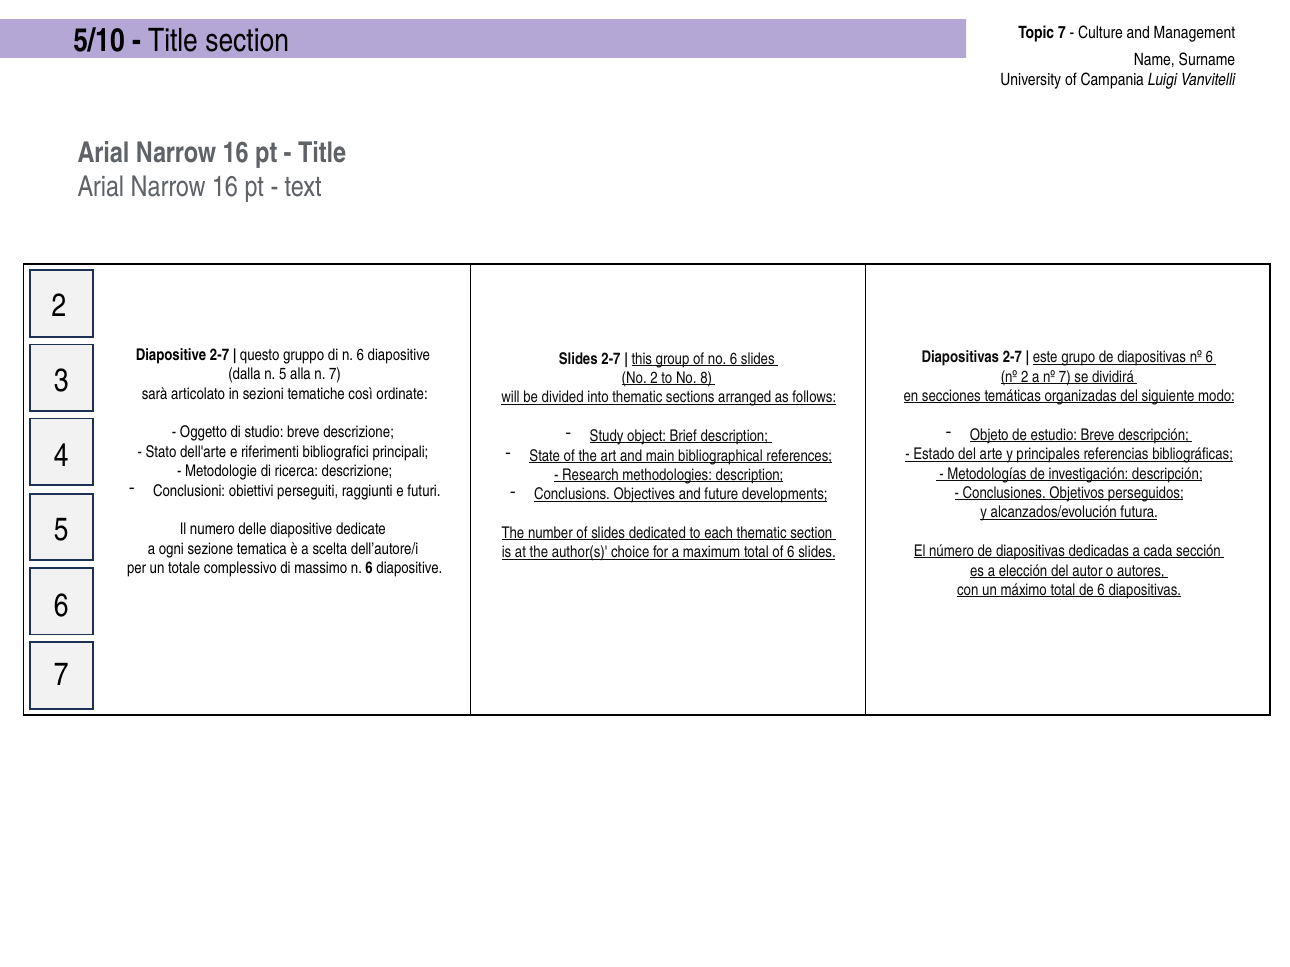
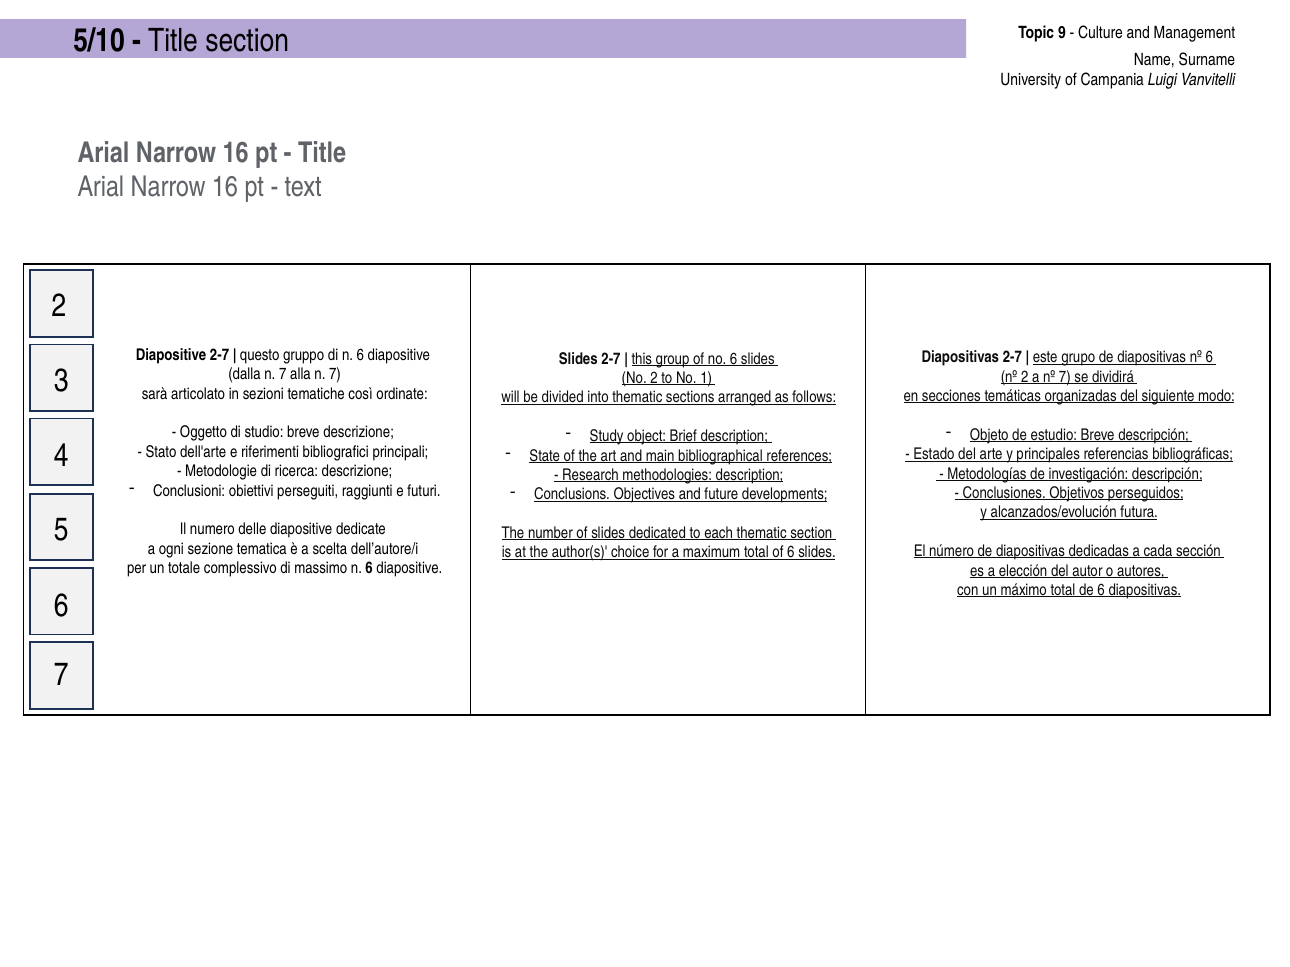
Topic 7: 7 -> 9 (1062, 33)
dalla n 5: 5 -> 7 (283, 375)
8: 8 -> 1 (706, 378)
